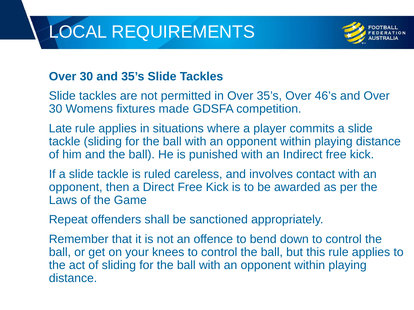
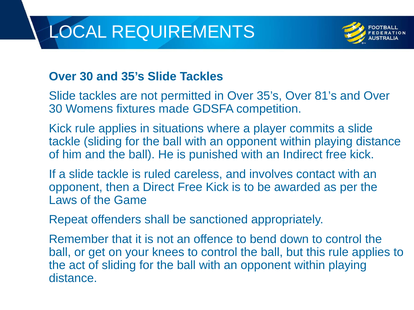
46’s: 46’s -> 81’s (326, 96)
Late: Late -> Kick (60, 129)
